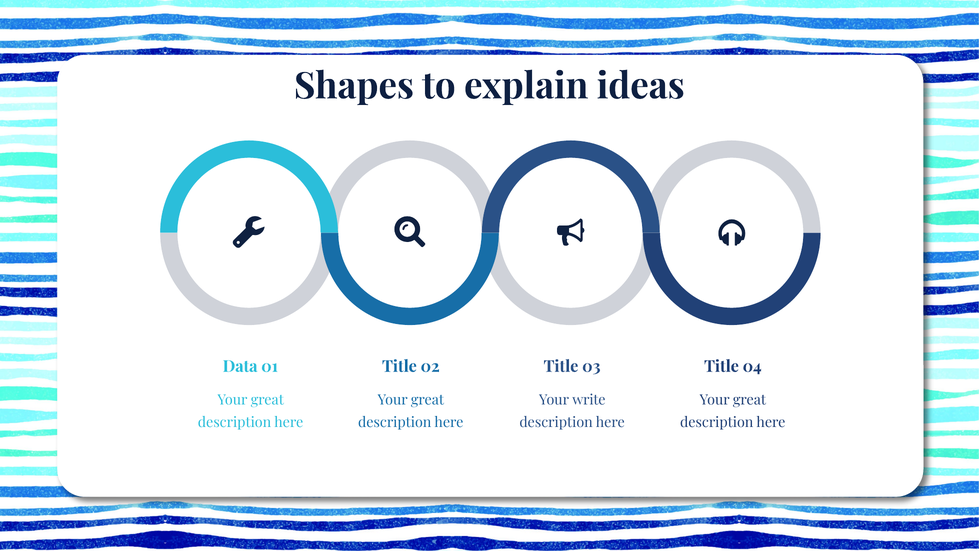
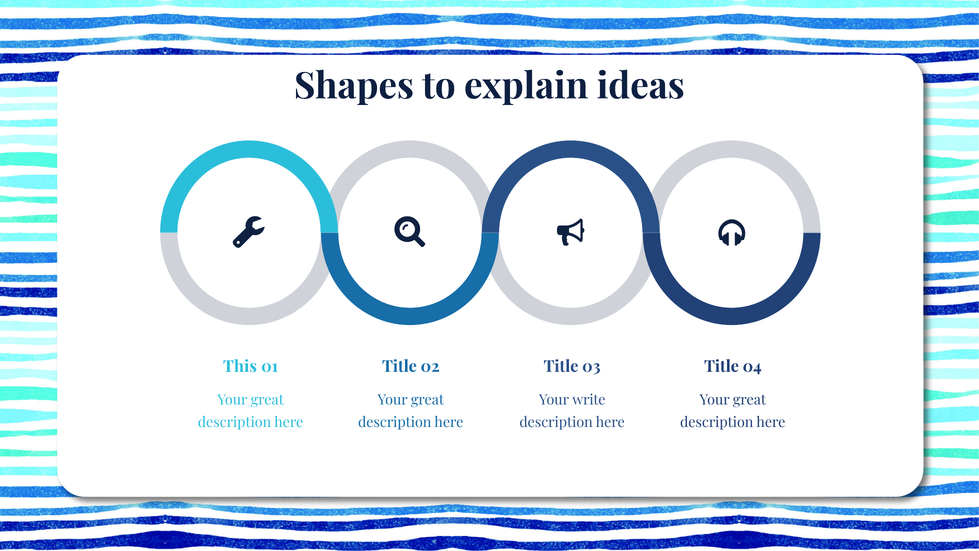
Data: Data -> This (240, 366)
